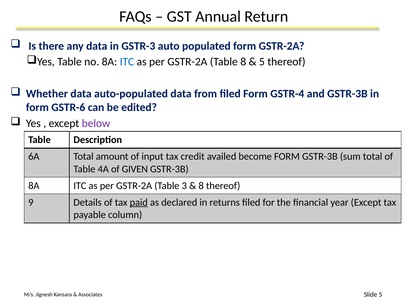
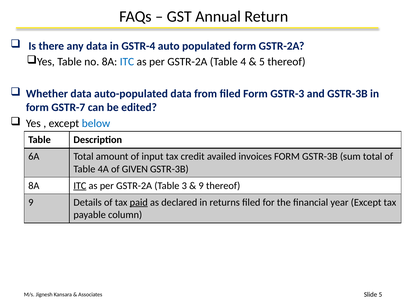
GSTR-3: GSTR-3 -> GSTR-4 (138, 46)
Table 8: 8 -> 4 (243, 62)
GSTR-4: GSTR-4 -> GSTR-3 (287, 94)
GSTR-6: GSTR-6 -> GSTR-7 (68, 107)
below colour: purple -> blue (96, 123)
become: become -> invoices (255, 156)
ITC underline: none -> present (80, 185)
8: 8 -> 9 (201, 185)
